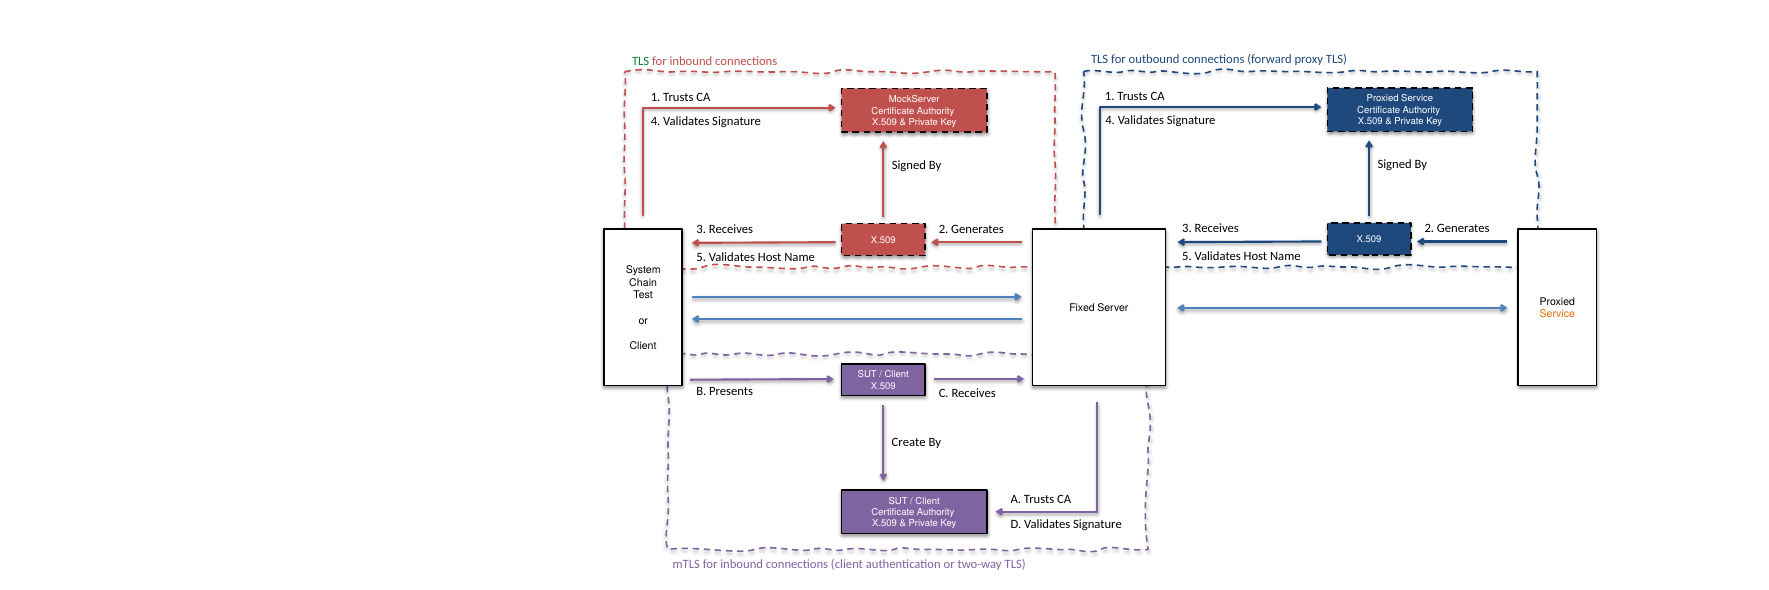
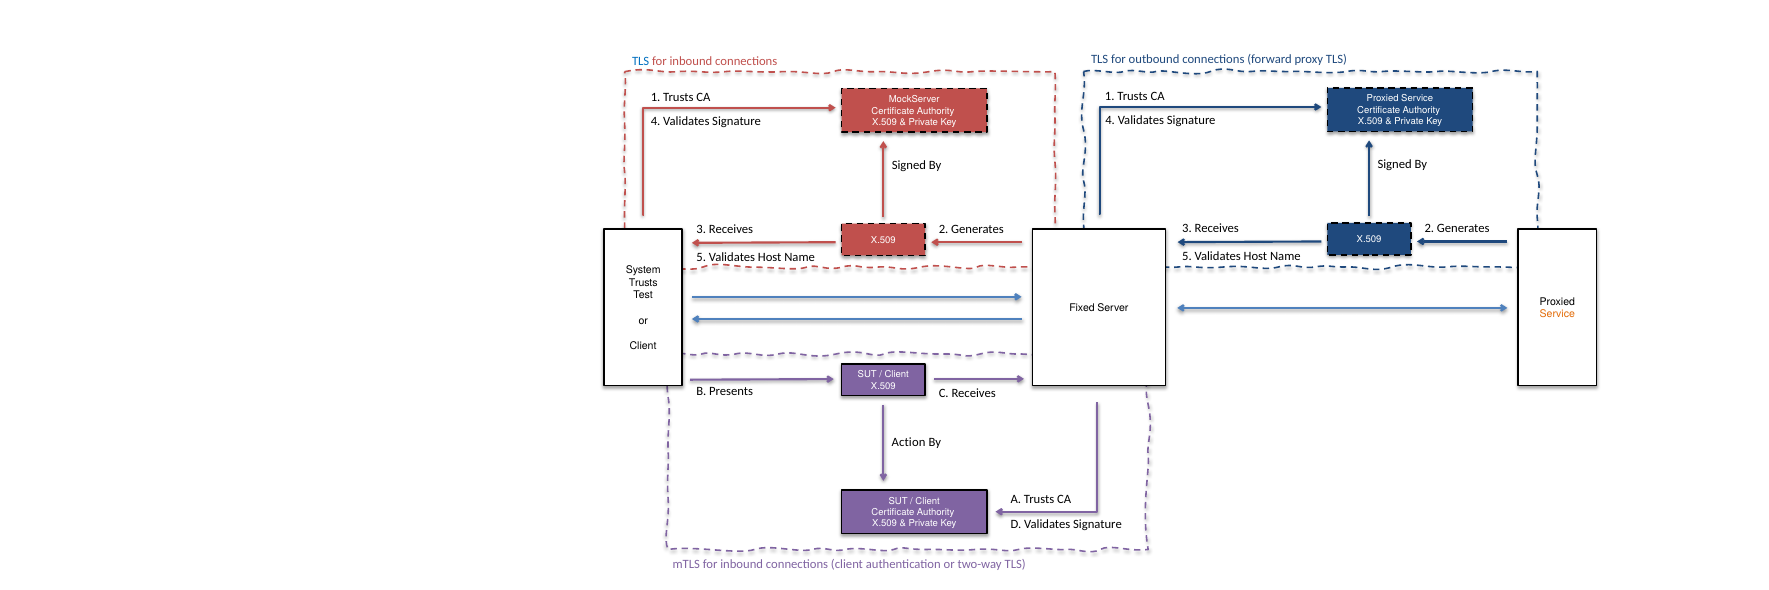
TLS colour: green -> blue (641, 61)
Chain: Chain -> Trusts (643, 283)
Create: Create -> Action (909, 442)
